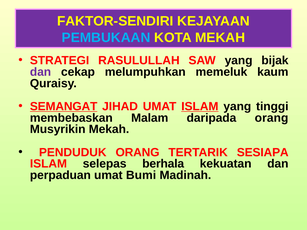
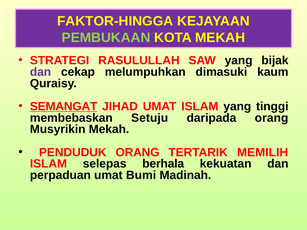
FAKTOR-SENDIRI: FAKTOR-SENDIRI -> FAKTOR-HINGGA (115, 21)
PEMBUKAAN colour: light blue -> light green (106, 38)
memeluk: memeluk -> dimasuki (221, 72)
ISLAM underline: present -> none (200, 106)
Malam: Malam -> Setuju (150, 118)
SESIAPA: SESIAPA -> MEMILIH (263, 153)
